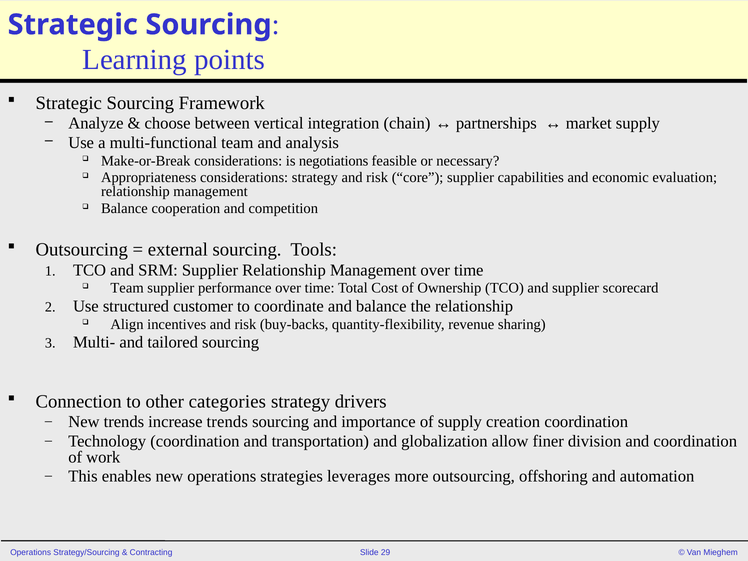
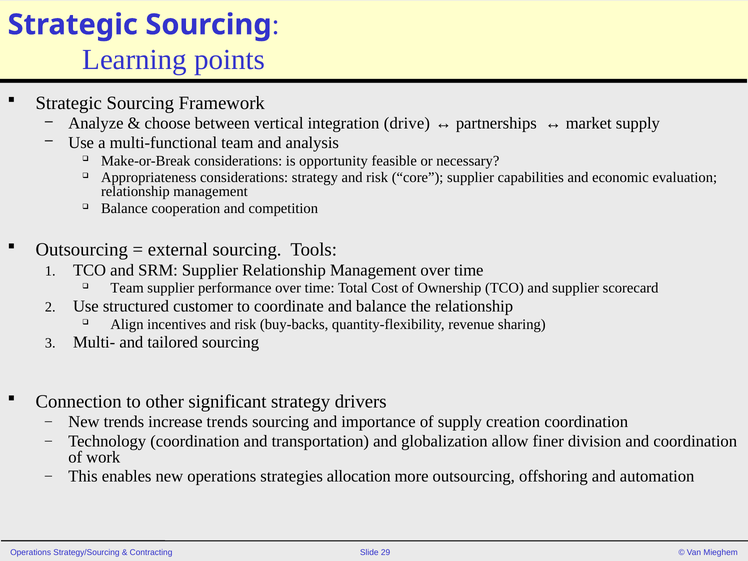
chain: chain -> drive (407, 124)
negotiations: negotiations -> opportunity (334, 161)
categories: categories -> significant (227, 402)
leverages: leverages -> allocation (359, 476)
